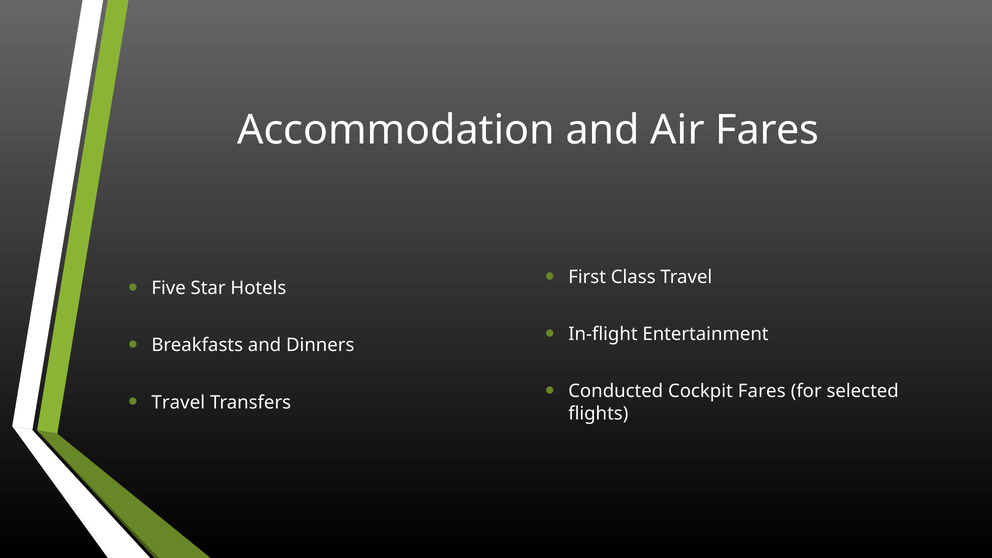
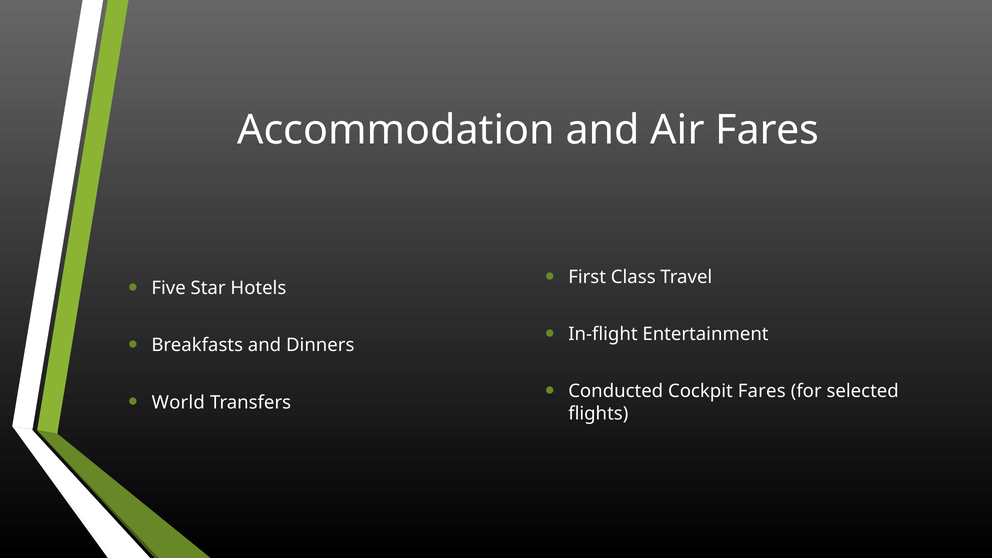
Travel: Travel -> World (178, 402)
